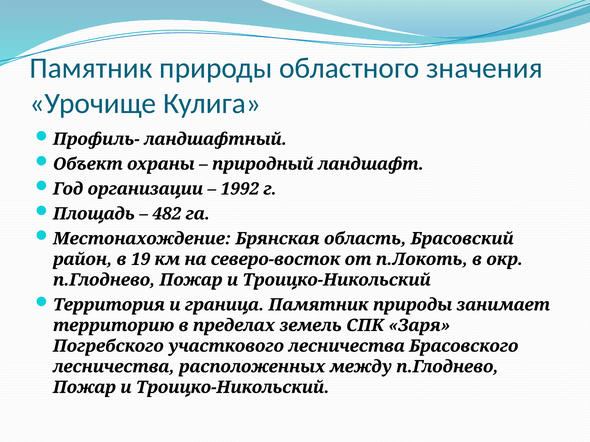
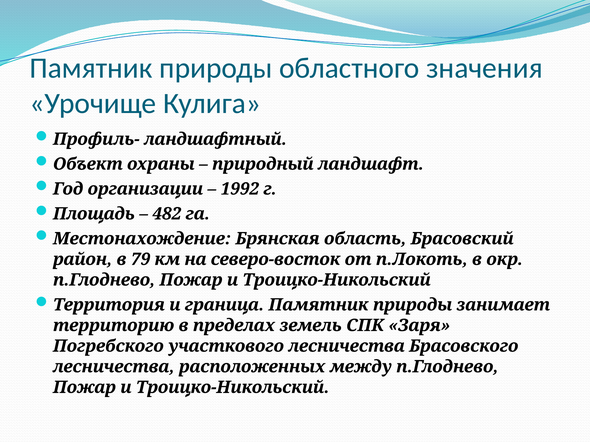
19: 19 -> 79 (141, 260)
